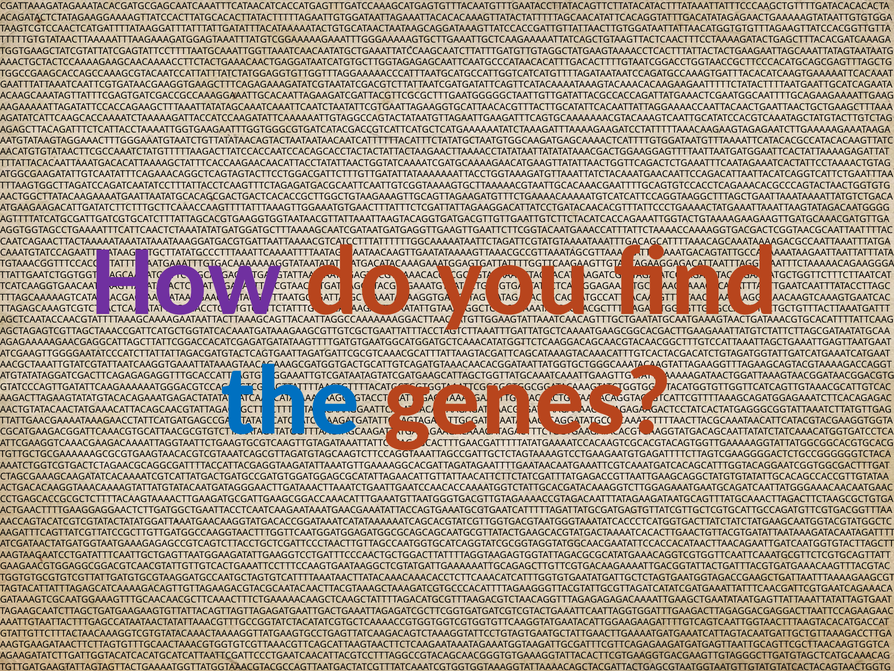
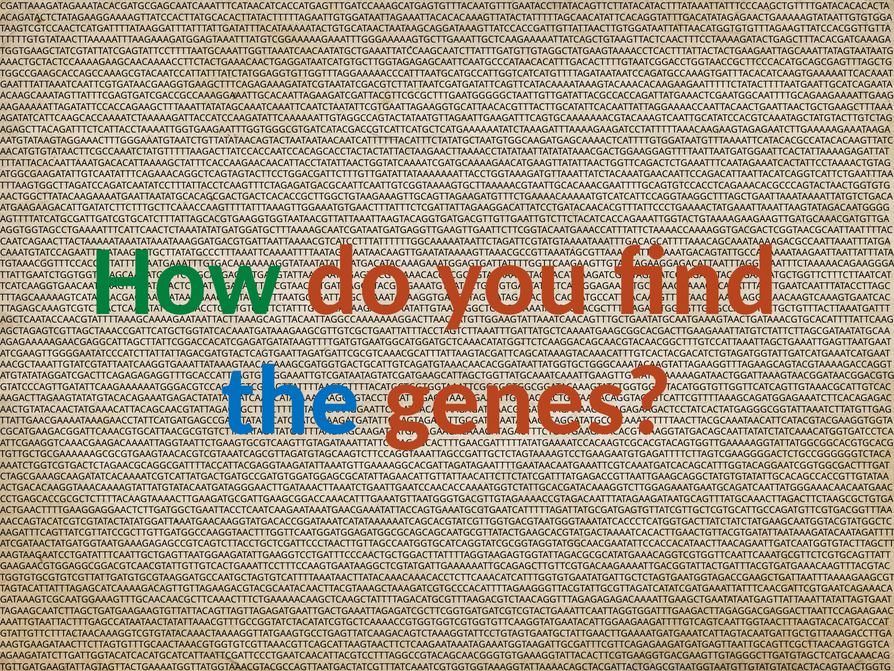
How colour: purple -> green (186, 281)
